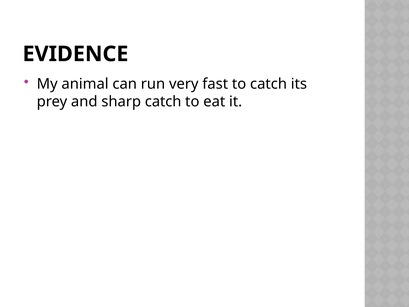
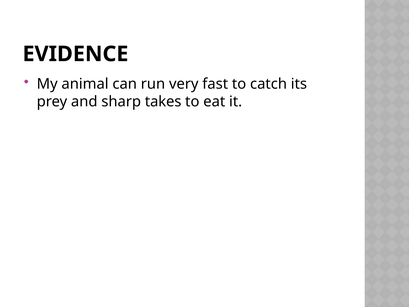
sharp catch: catch -> takes (163, 102)
